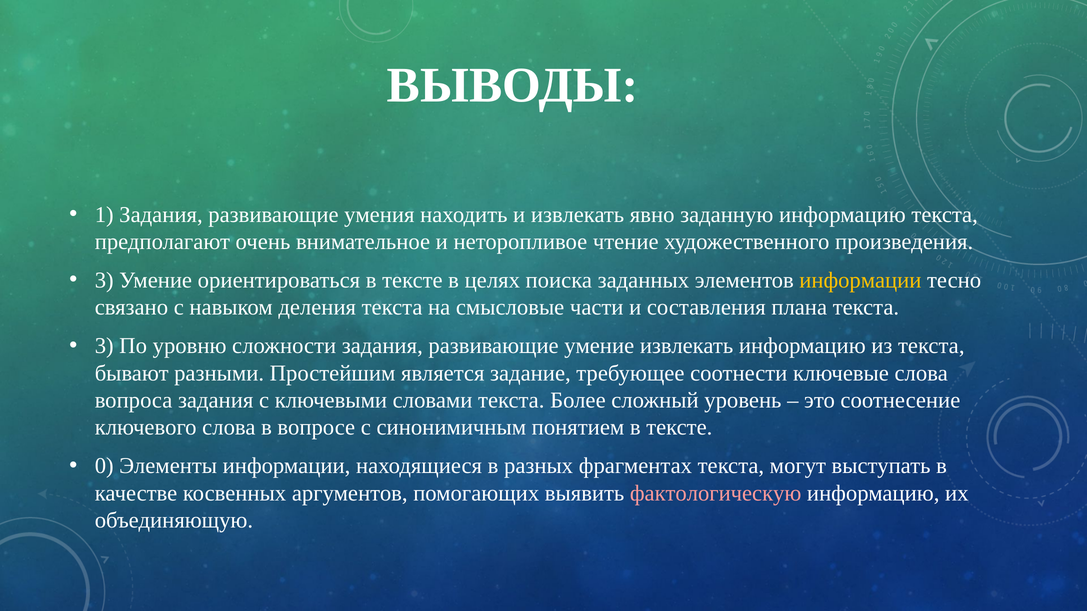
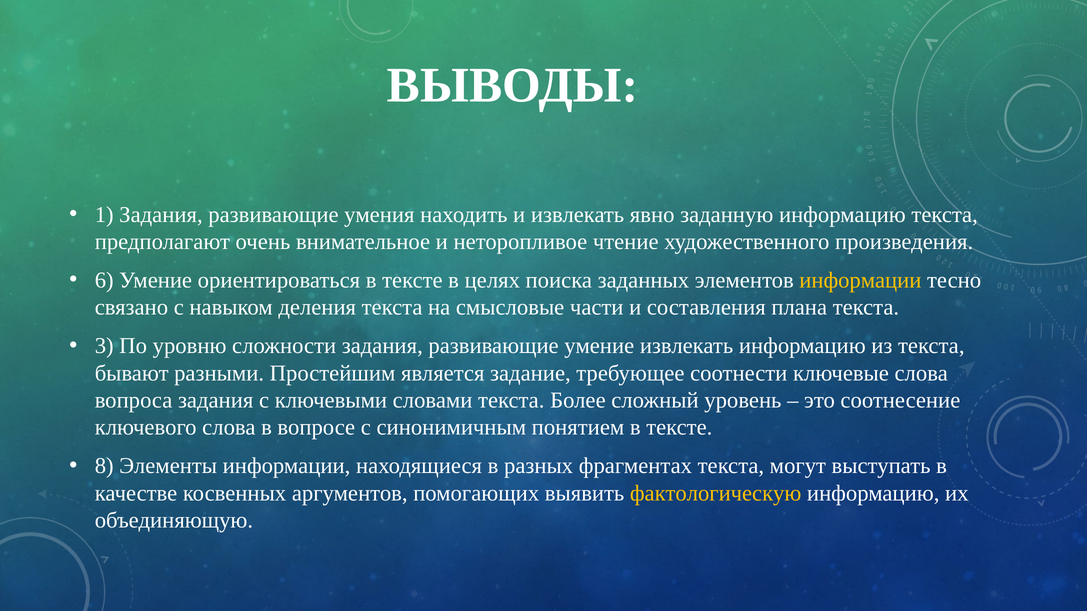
3: 3 -> 6 (104, 280)
0: 0 -> 8 (104, 466)
фактологическую colour: pink -> yellow (716, 493)
